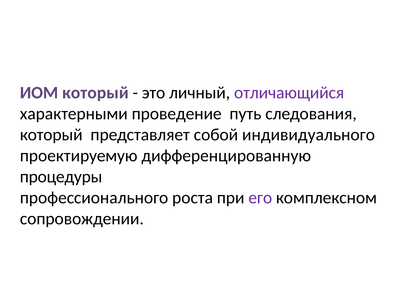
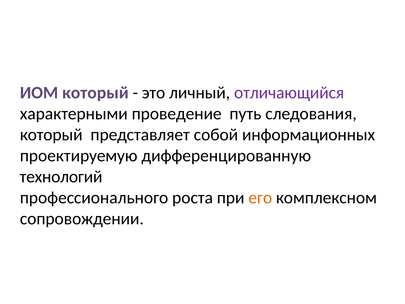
индивидуального: индивидуального -> информационных (309, 135)
процедуры: процедуры -> технологий (61, 177)
его colour: purple -> orange (260, 197)
